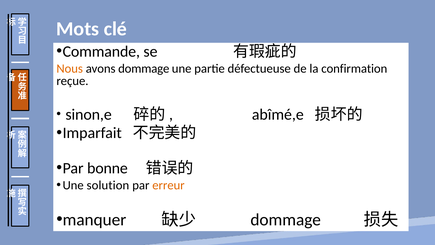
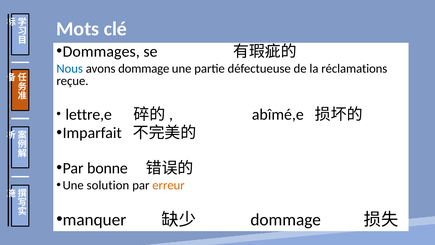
Commande: Commande -> Dommages (101, 51)
Nous colour: orange -> blue (70, 69)
confirmation: confirmation -> réclamations (354, 69)
sinon,e: sinon,e -> lettre,e (89, 114)
